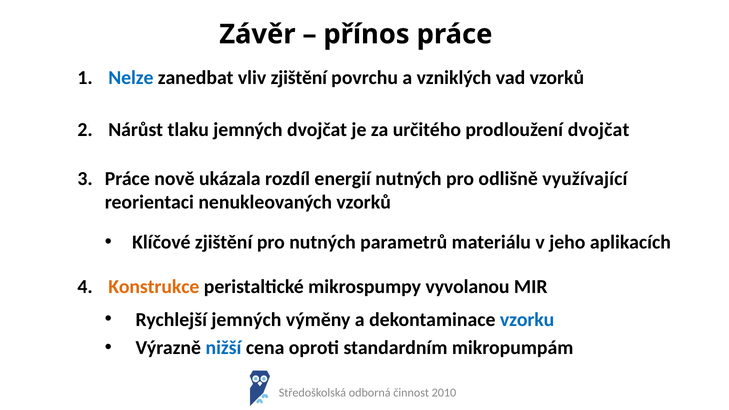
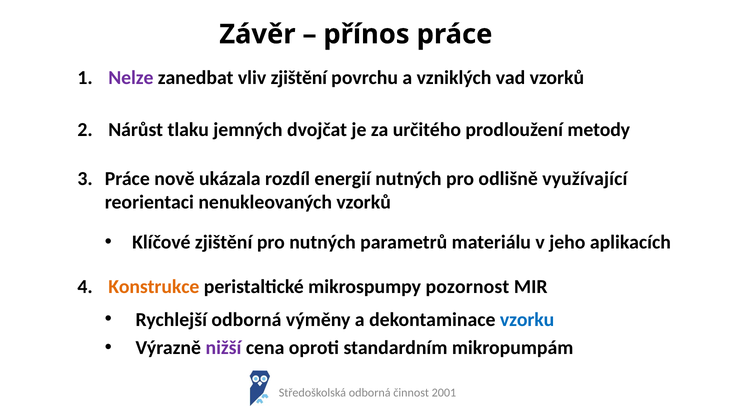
Nelze colour: blue -> purple (131, 78)
prodloužení dvojčat: dvojčat -> metody (599, 130)
vyvolanou: vyvolanou -> pozornost (467, 287)
Rychlejší jemných: jemných -> odborná (246, 320)
nižší colour: blue -> purple (223, 348)
2010: 2010 -> 2001 (444, 393)
